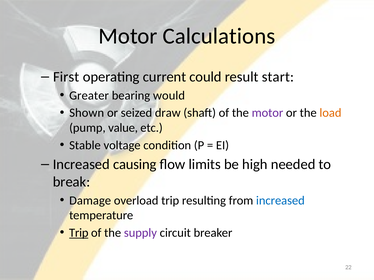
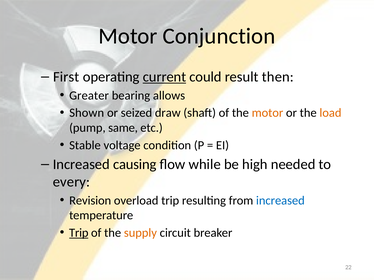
Calculations: Calculations -> Conjunction (219, 36)
current underline: none -> present (164, 77)
start: start -> then (278, 77)
would: would -> allows (169, 96)
motor colour: purple -> orange (267, 113)
value: value -> same (123, 128)
limits: limits -> while (205, 165)
break: break -> every (71, 182)
Damage: Damage -> Revision (90, 201)
supply colour: purple -> orange (140, 233)
